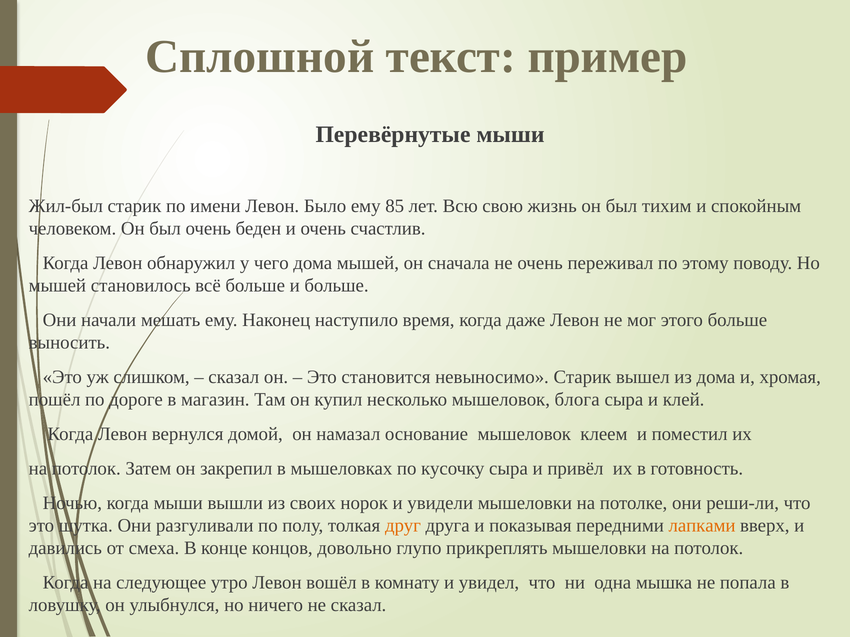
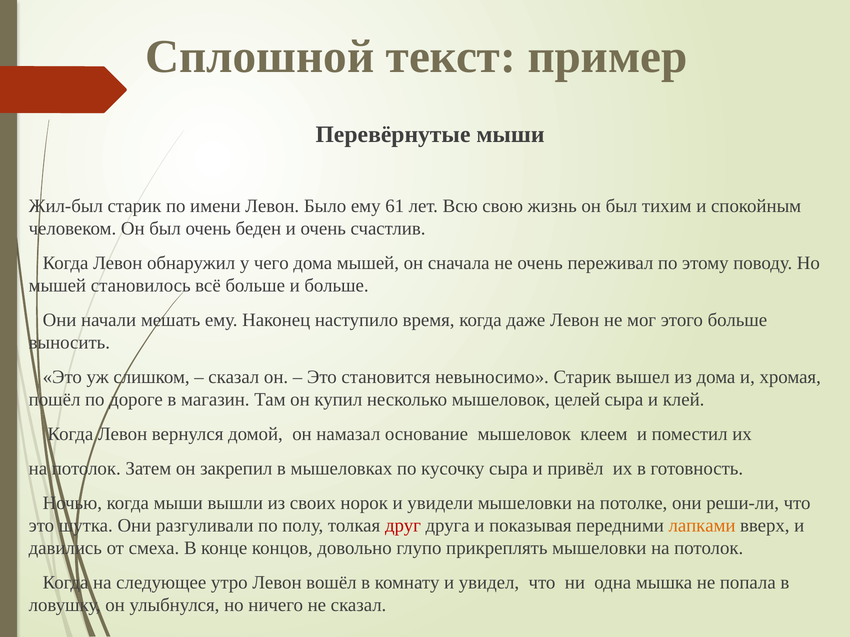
85: 85 -> 61 (395, 206)
блога: блога -> целей (577, 400)
друг colour: orange -> red (403, 526)
